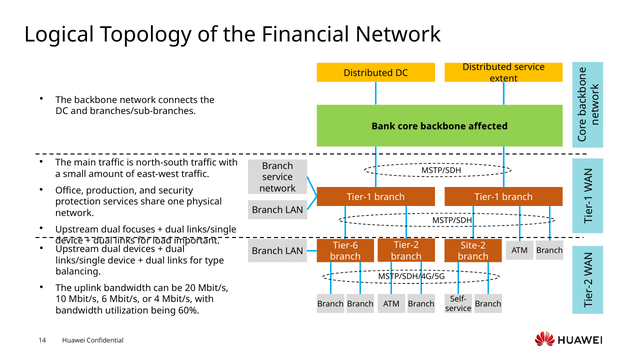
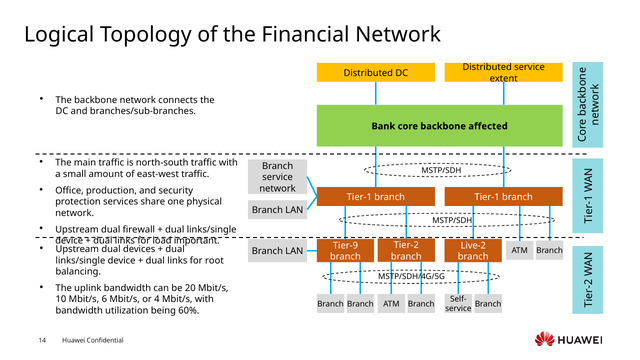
focuses: focuses -> firewall (139, 229)
Tier-6: Tier-6 -> Tier-9 (345, 246)
Site-2: Site-2 -> Live-2 (473, 246)
type: type -> root (214, 261)
